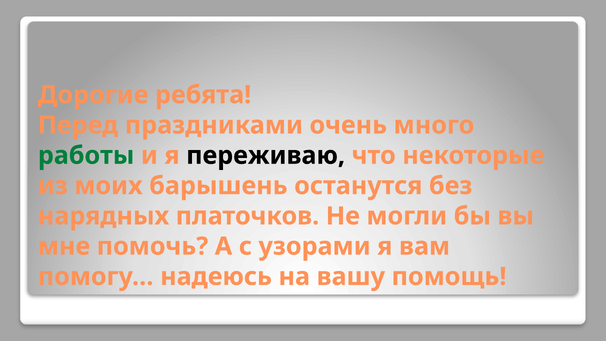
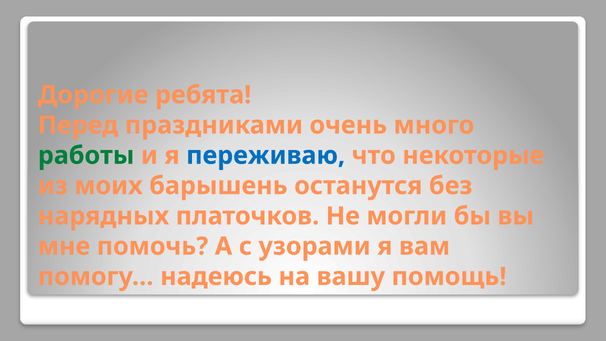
переживаю colour: black -> blue (266, 155)
